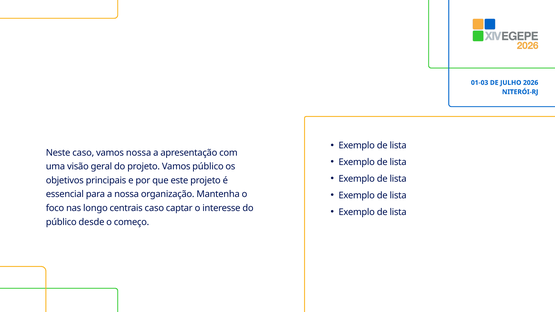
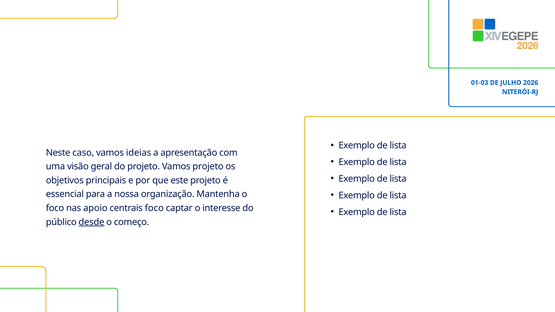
vamos nossa: nossa -> ideias (139, 153)
Vamos público: público -> projeto (208, 167)
longo: longo -> apoio (95, 208)
centrais caso: caso -> foco (154, 208)
desde underline: none -> present (92, 222)
